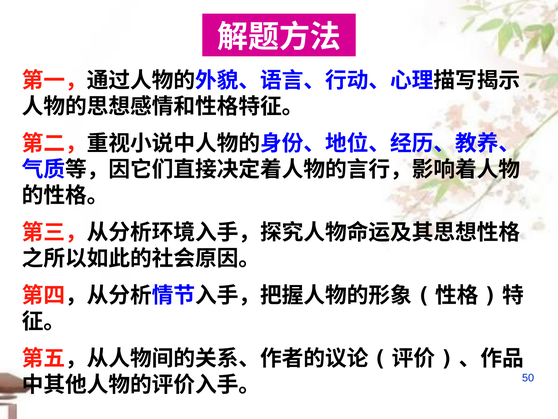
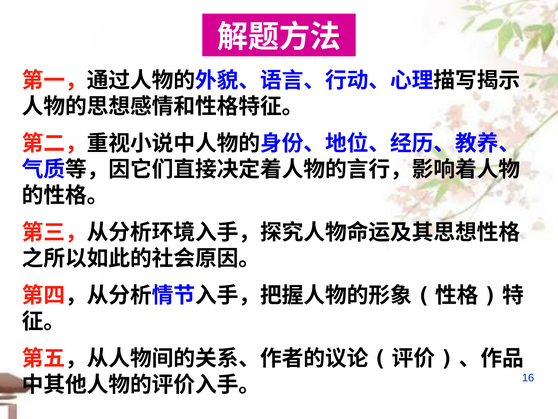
50: 50 -> 16 (528, 377)
